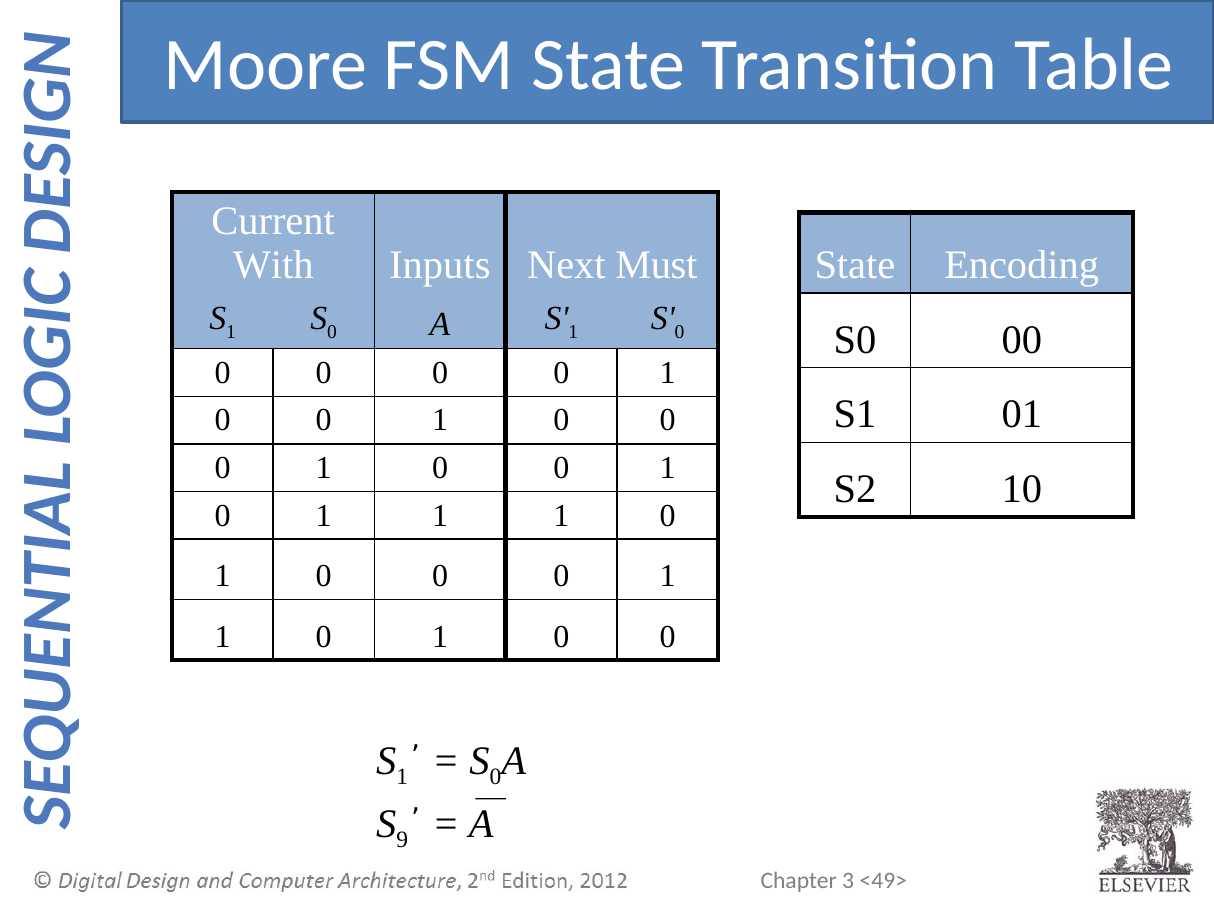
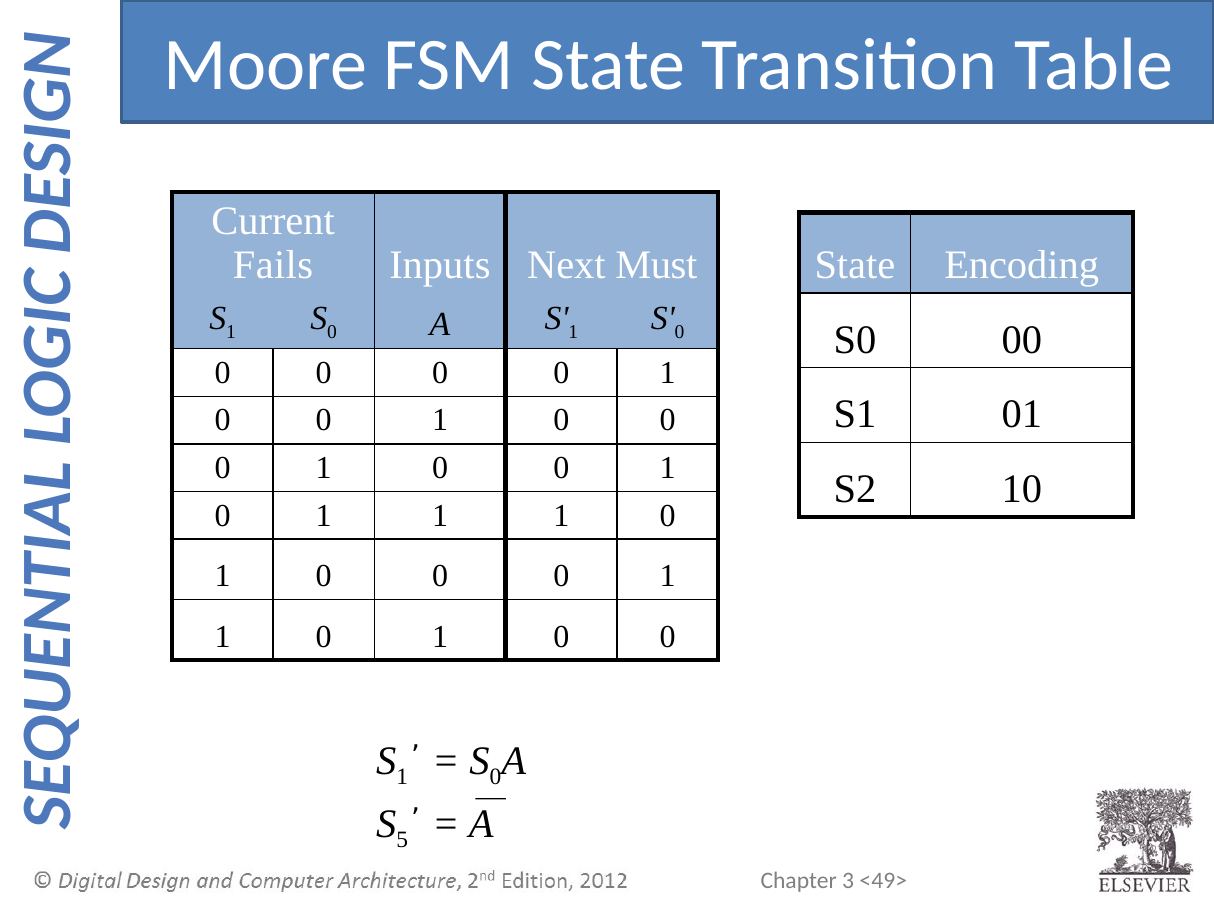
With: With -> Fails (273, 266)
9: 9 -> 5 (402, 841)
